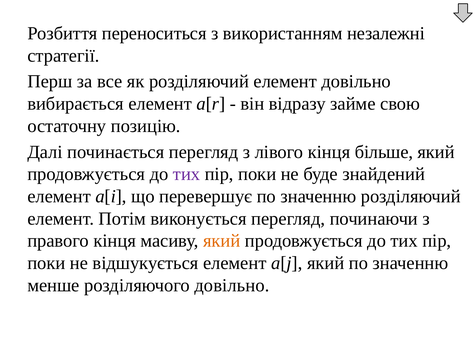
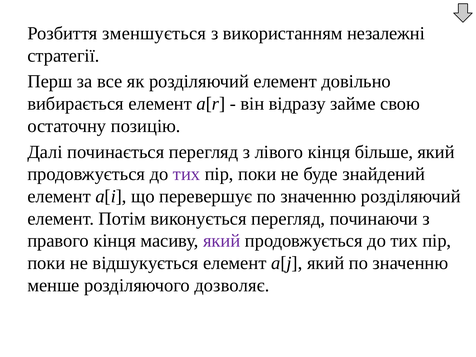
переноситься: переноситься -> зменшується (154, 33)
який colour: orange -> purple (222, 241)
розділяючого довільно: довільно -> дозволяє (232, 285)
